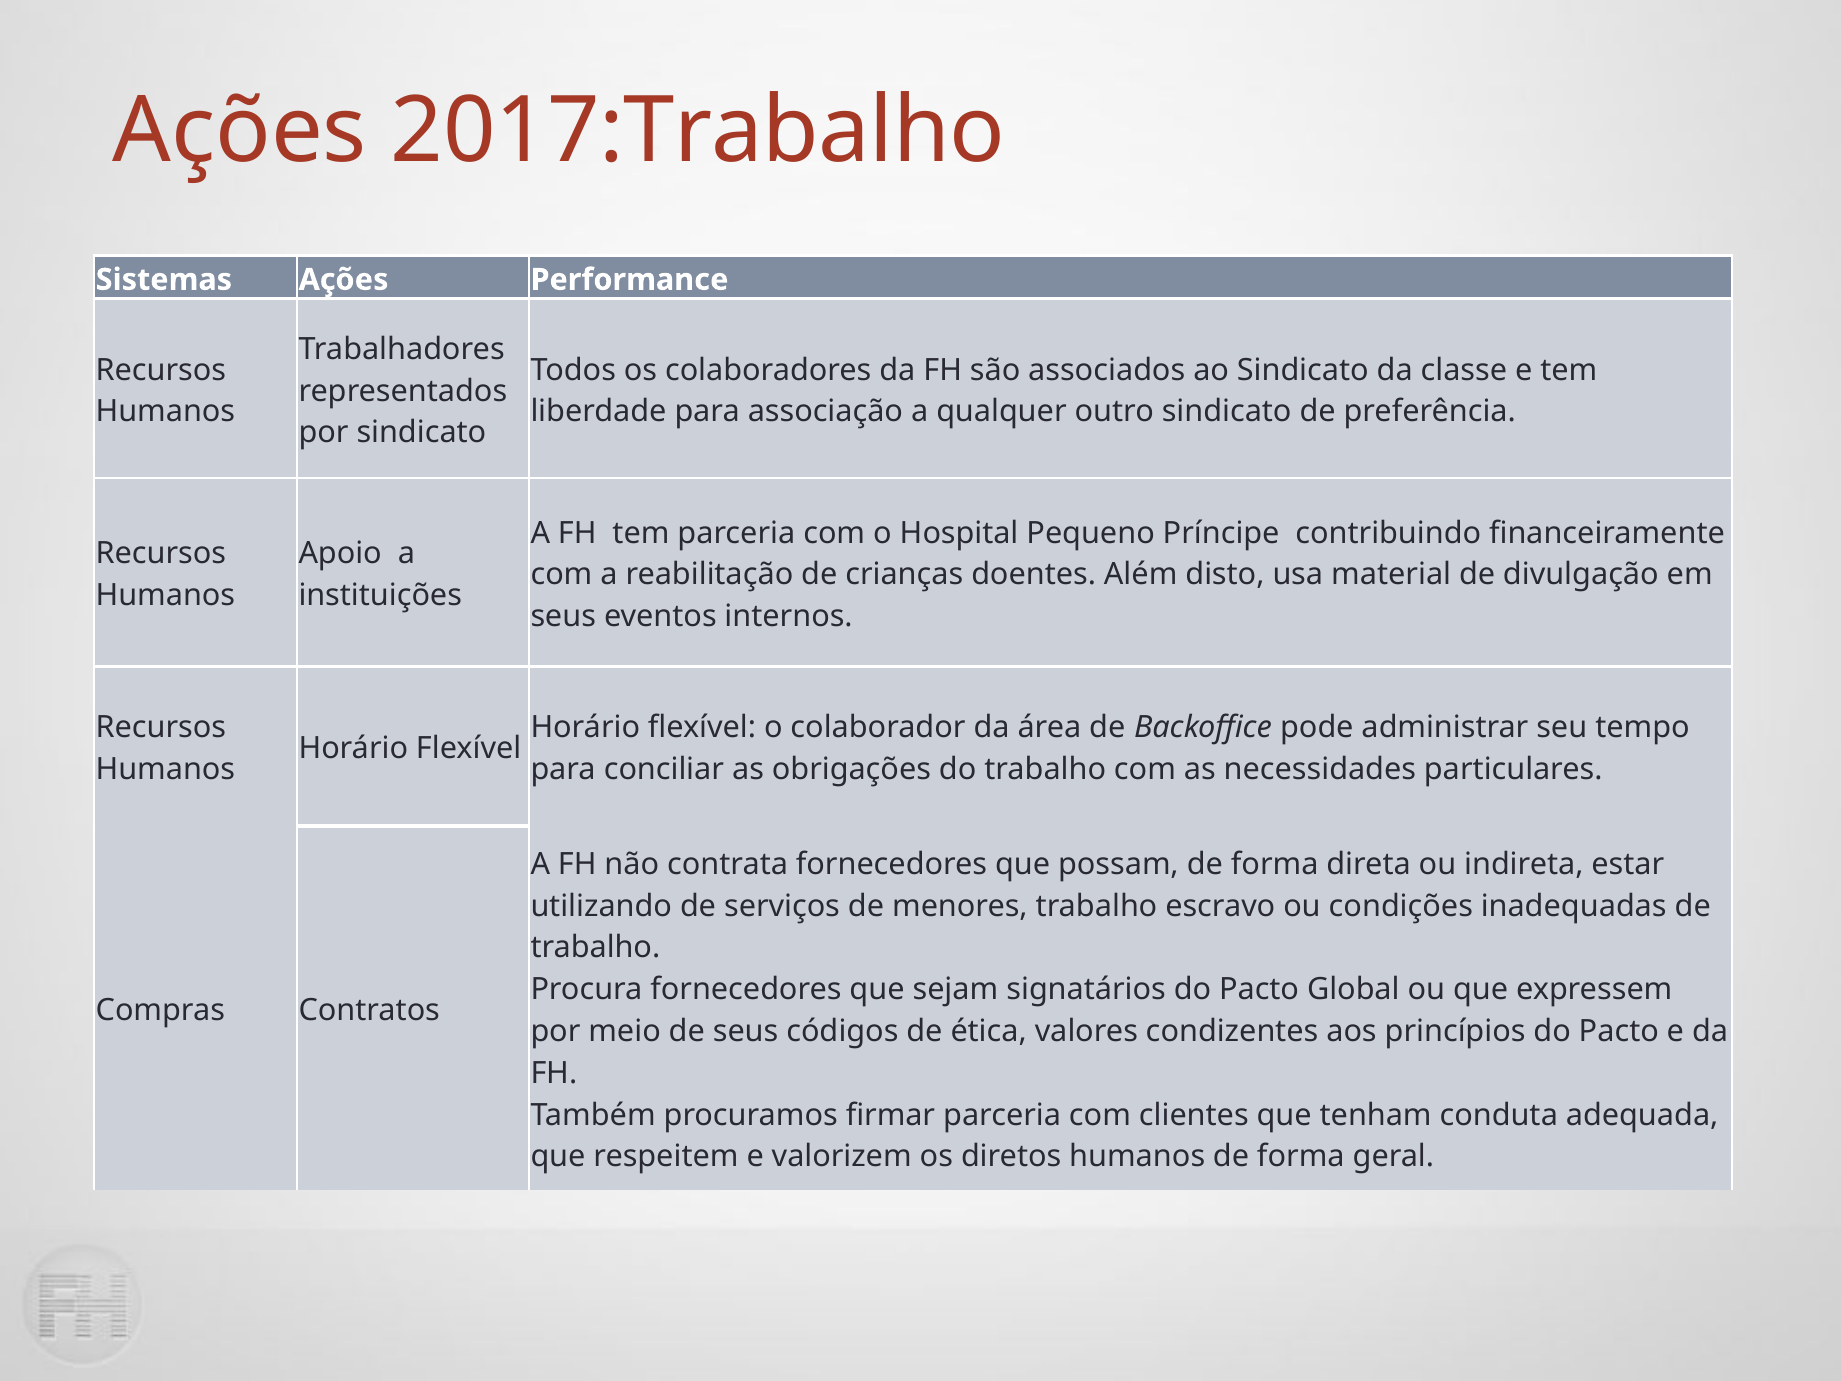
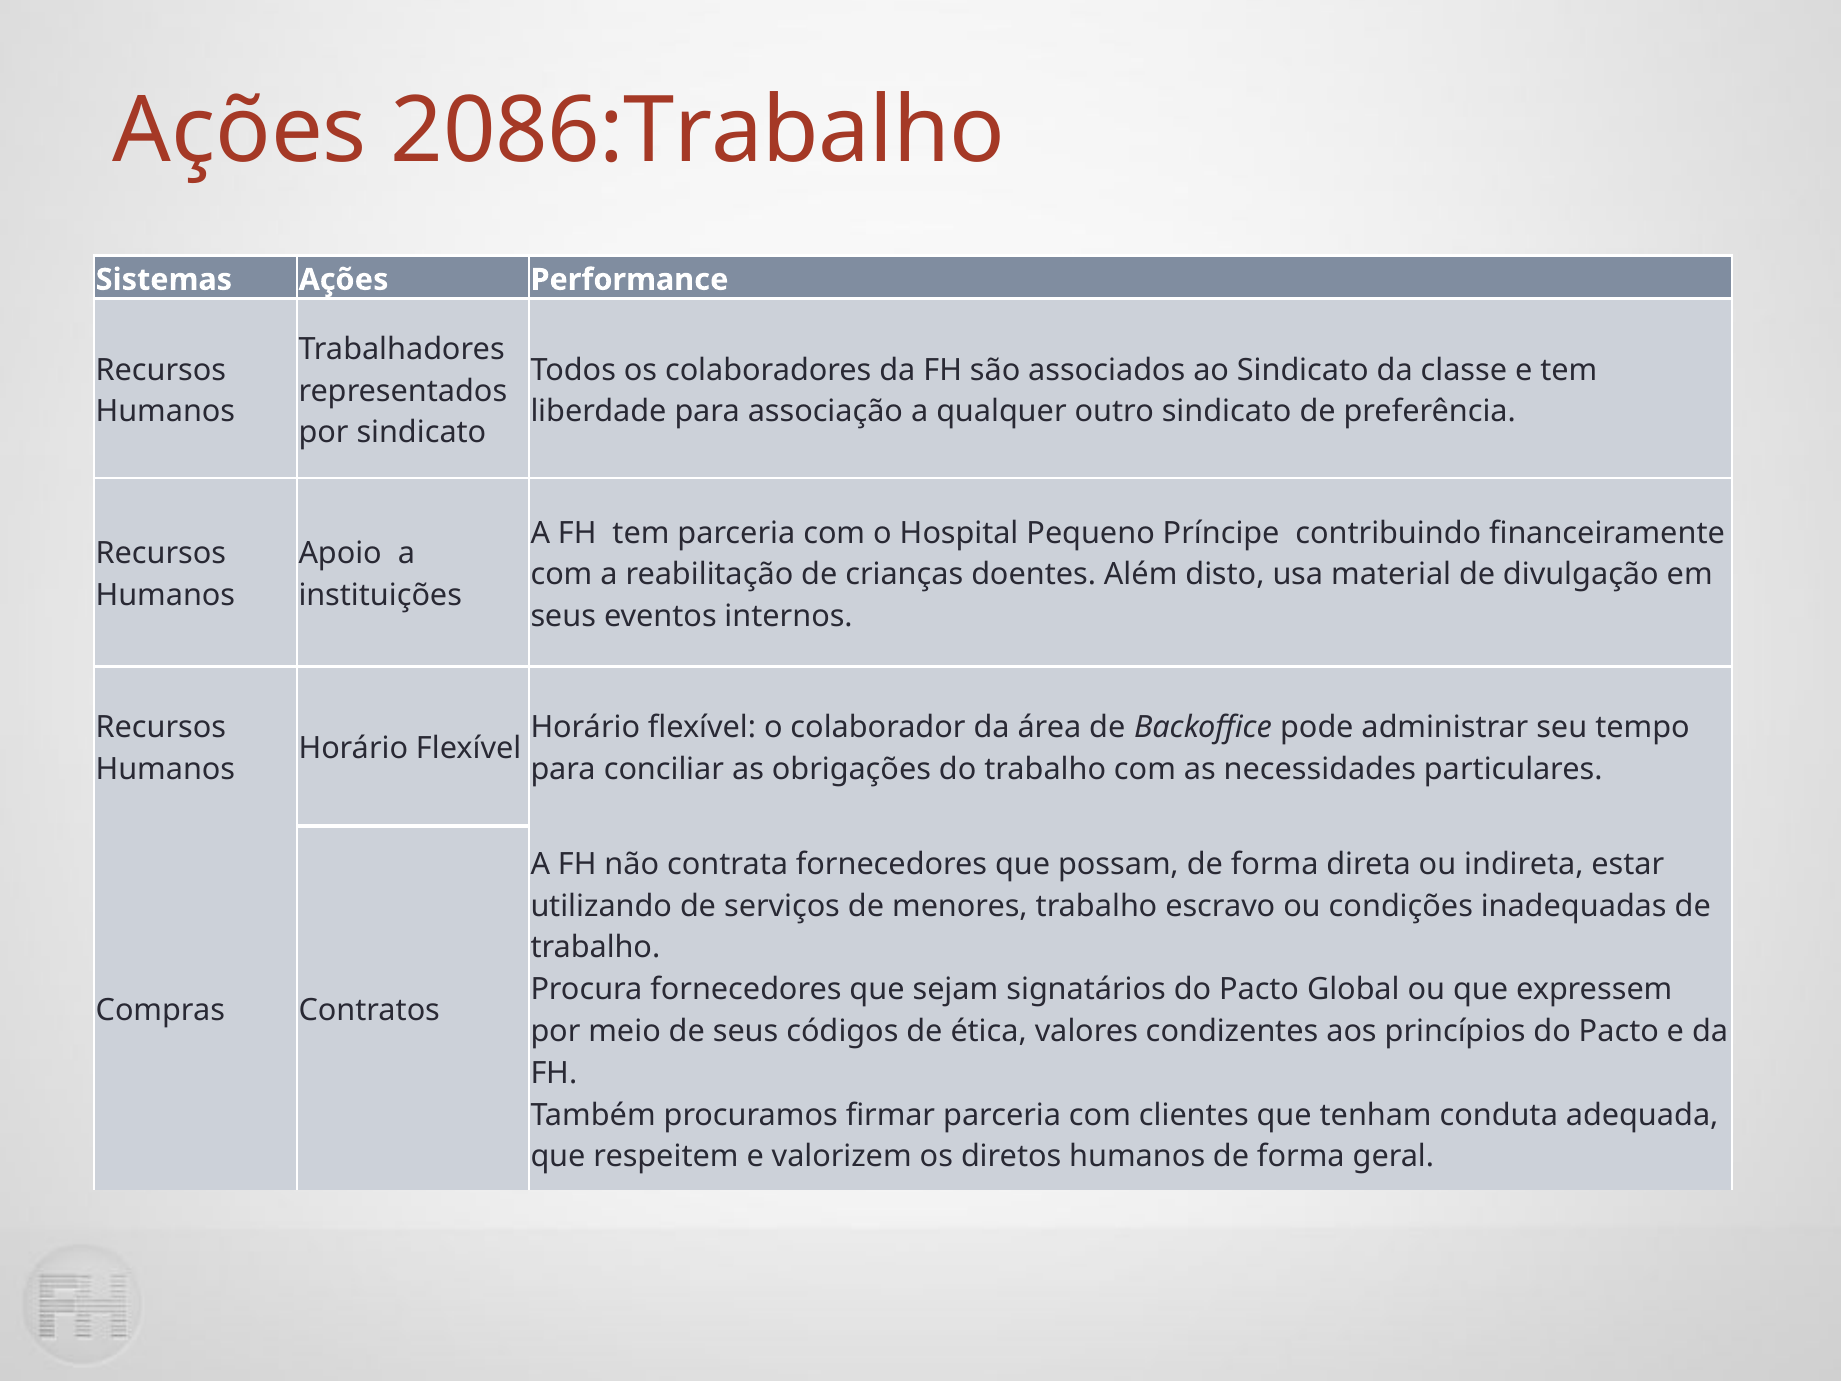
2017:Trabalho: 2017:Trabalho -> 2086:Trabalho (698, 131)
